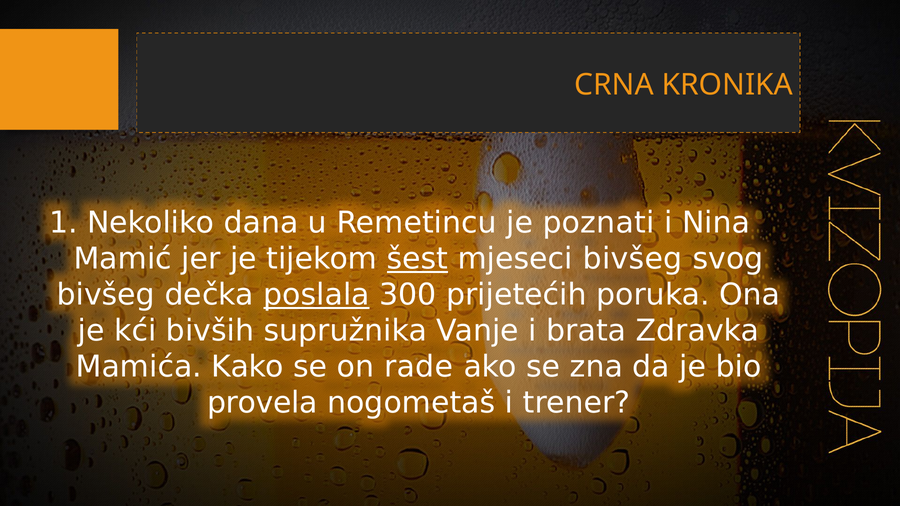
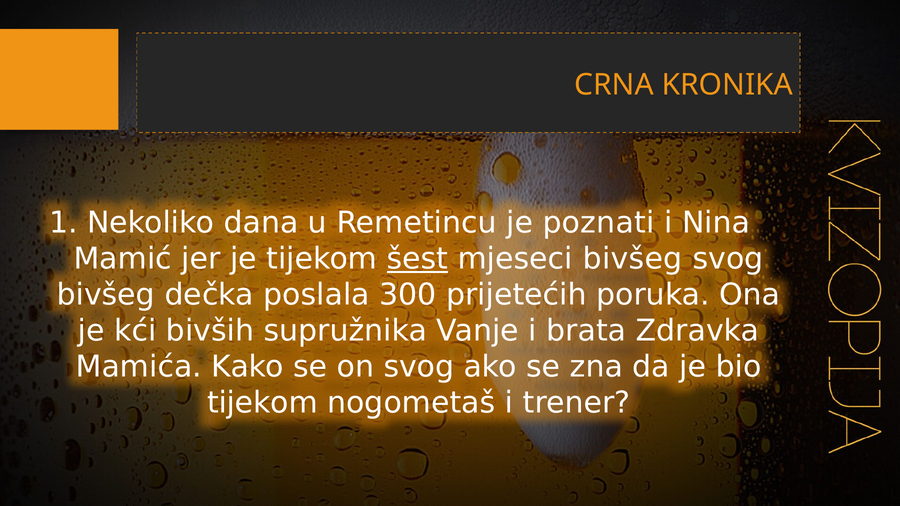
poslala underline: present -> none (316, 295)
on rade: rade -> svog (419, 367)
provela: provela -> tijekom (262, 403)
